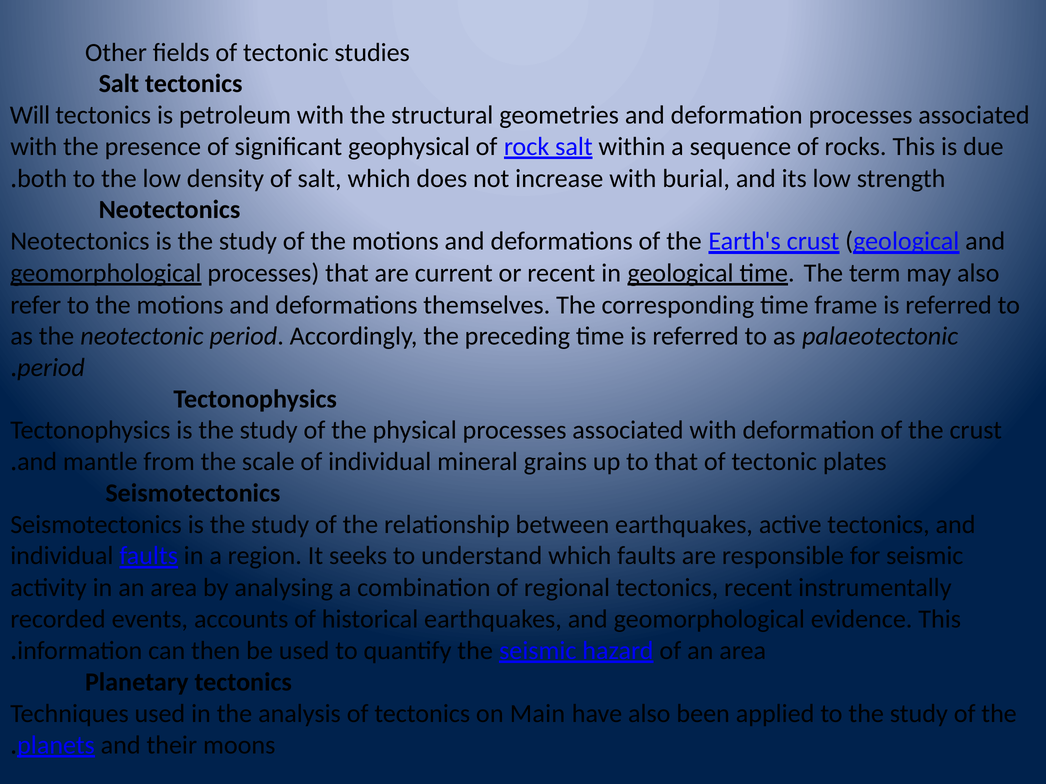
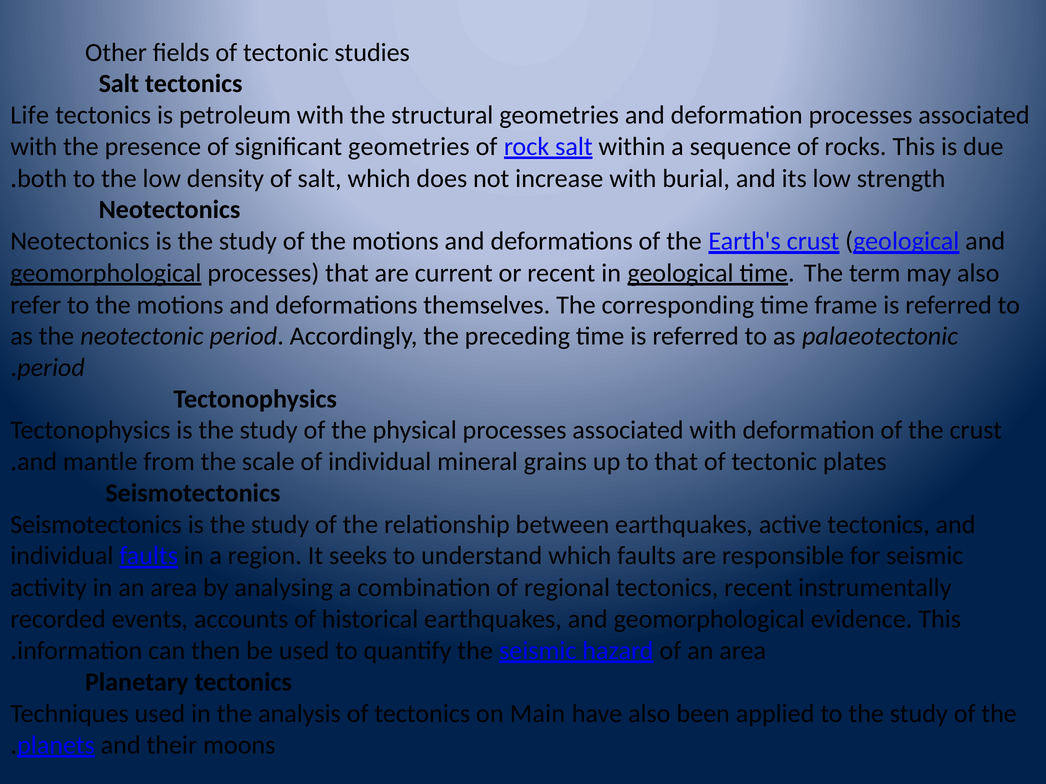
Will: Will -> Life (30, 115)
significant geophysical: geophysical -> geometries (409, 147)
